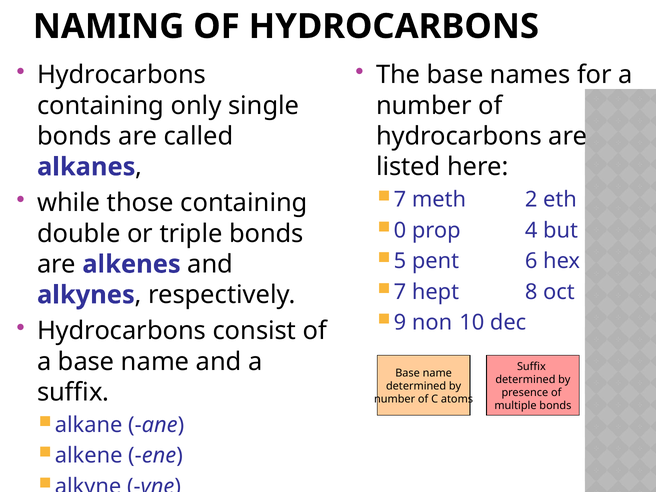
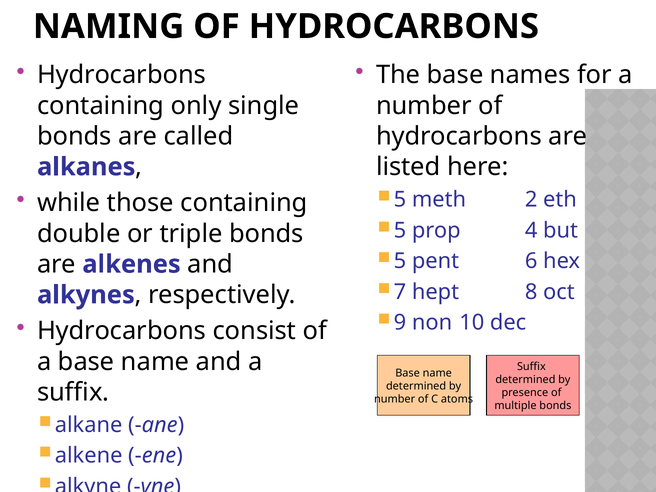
7: 7 -> 5 (400, 200)
0: 0 -> 5 (400, 230)
